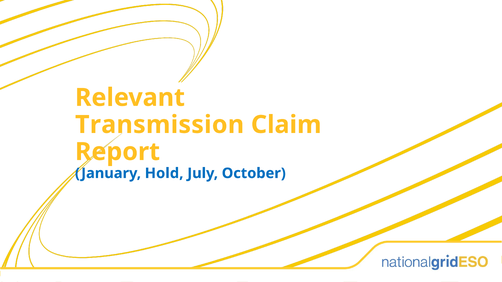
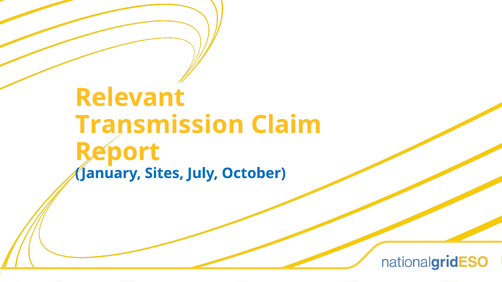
Hold: Hold -> Sites (164, 173)
